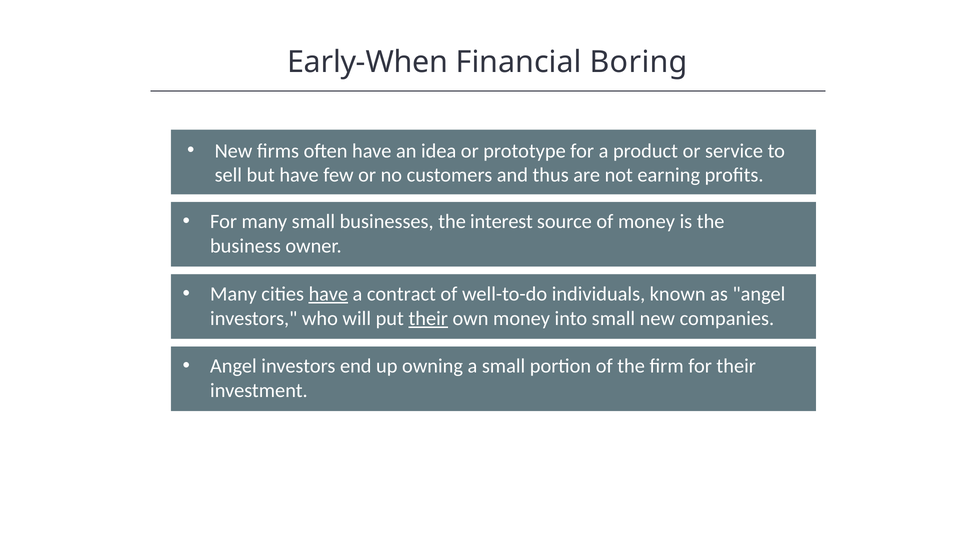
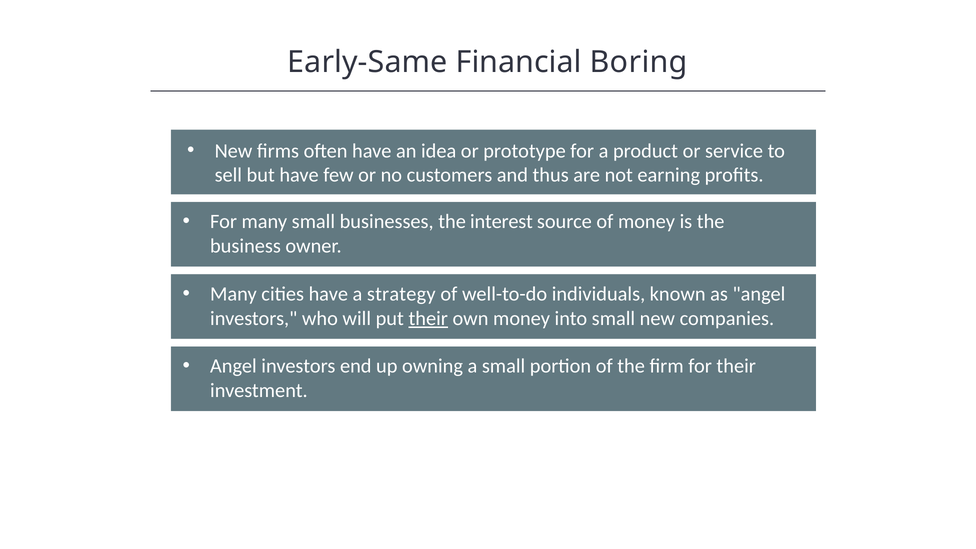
Early-When: Early-When -> Early-Same (367, 62)
have underline: present -> none (328, 294)
contract: contract -> strategy (401, 294)
